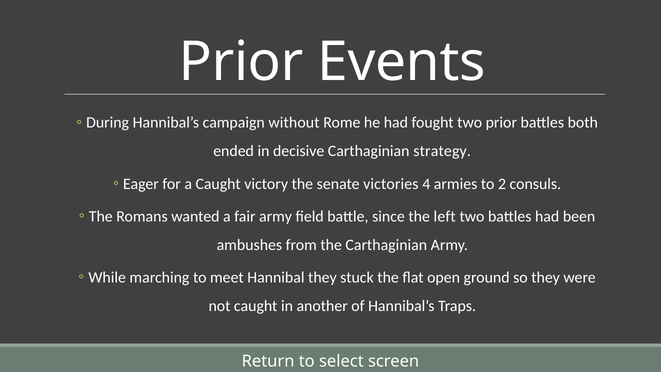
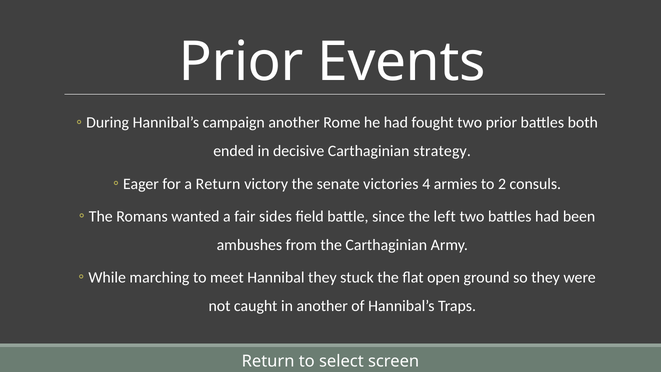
campaign without: without -> another (294, 123)
a Caught: Caught -> Return (218, 184)
fair army: army -> sides (275, 216)
